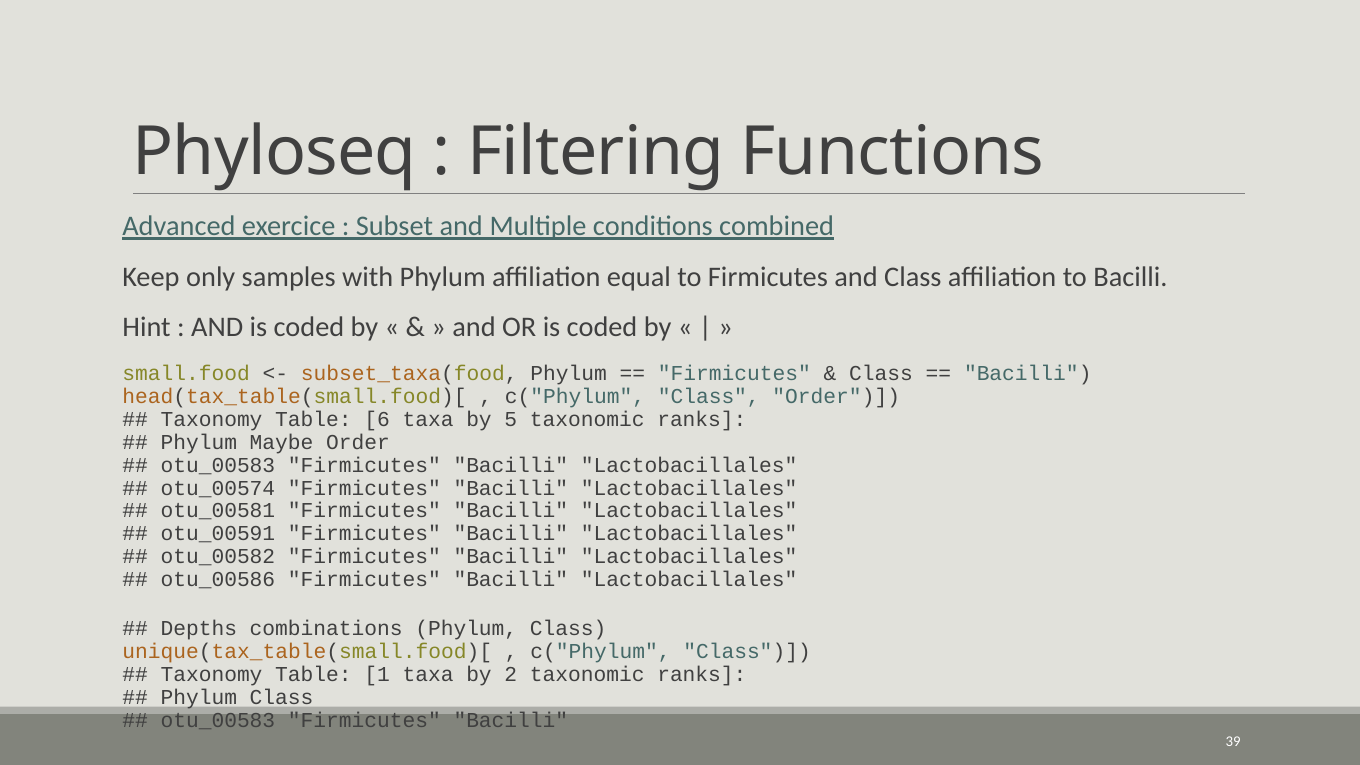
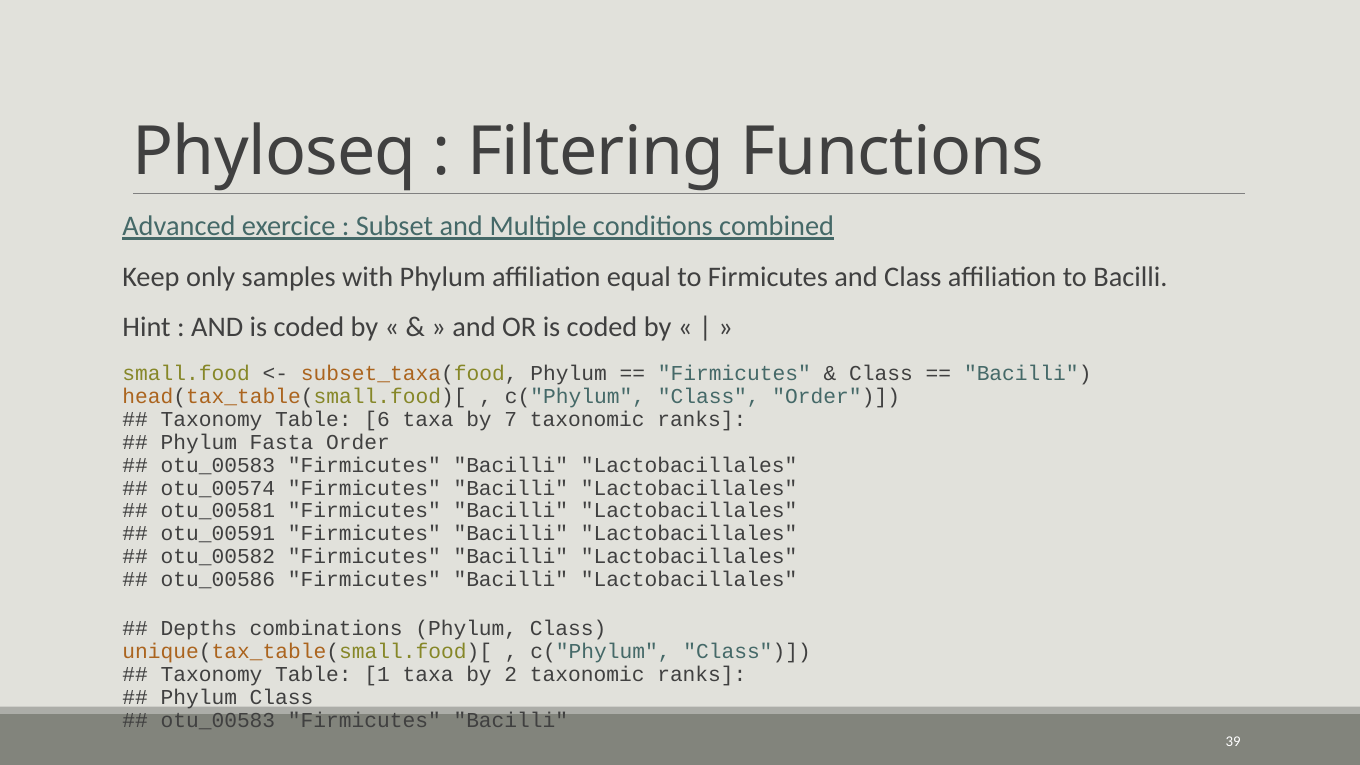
5: 5 -> 7 (511, 419)
Maybe: Maybe -> Fasta (282, 442)
